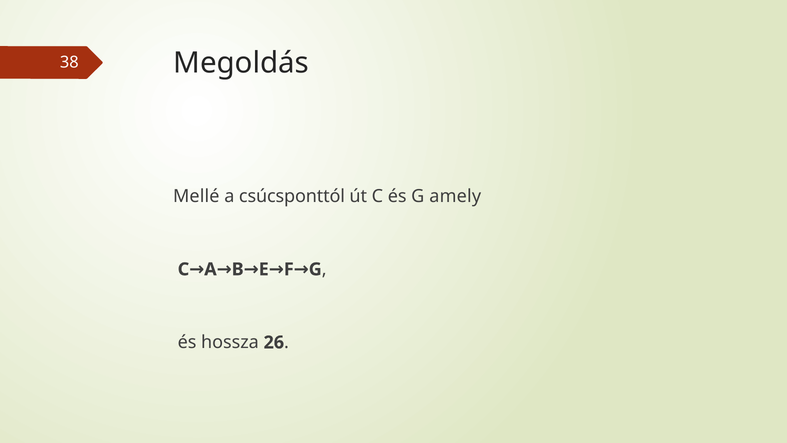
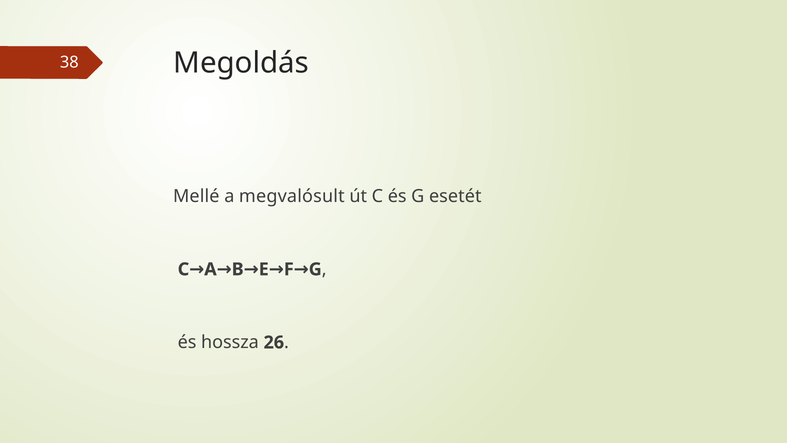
csúcsponttól: csúcsponttól -> megvalósult (292, 196)
amely: amely -> esetét (455, 196)
